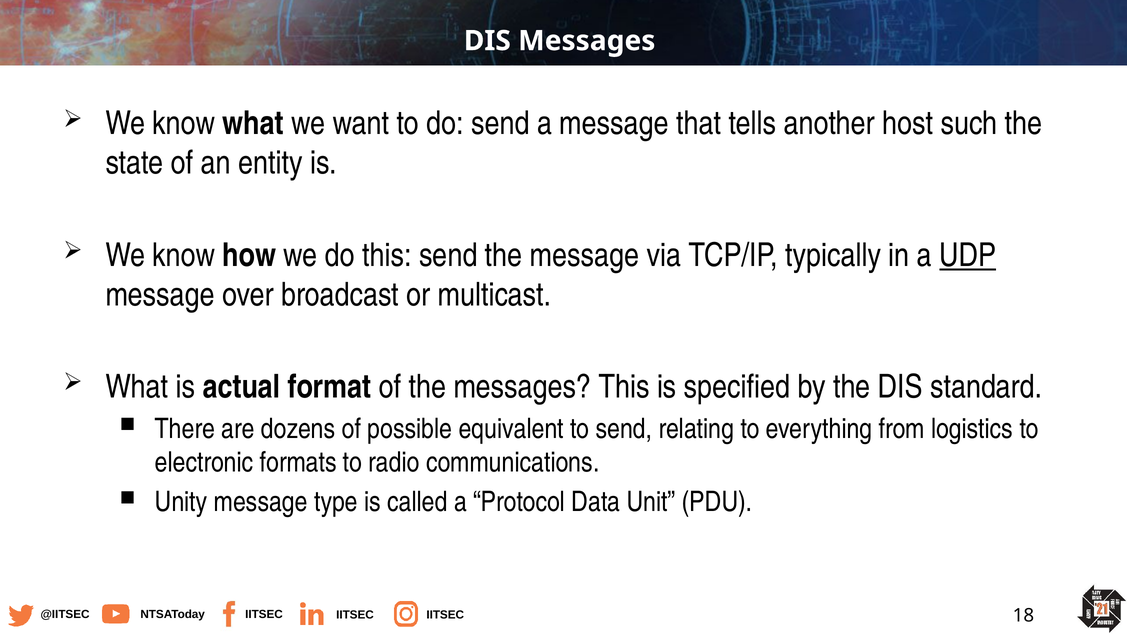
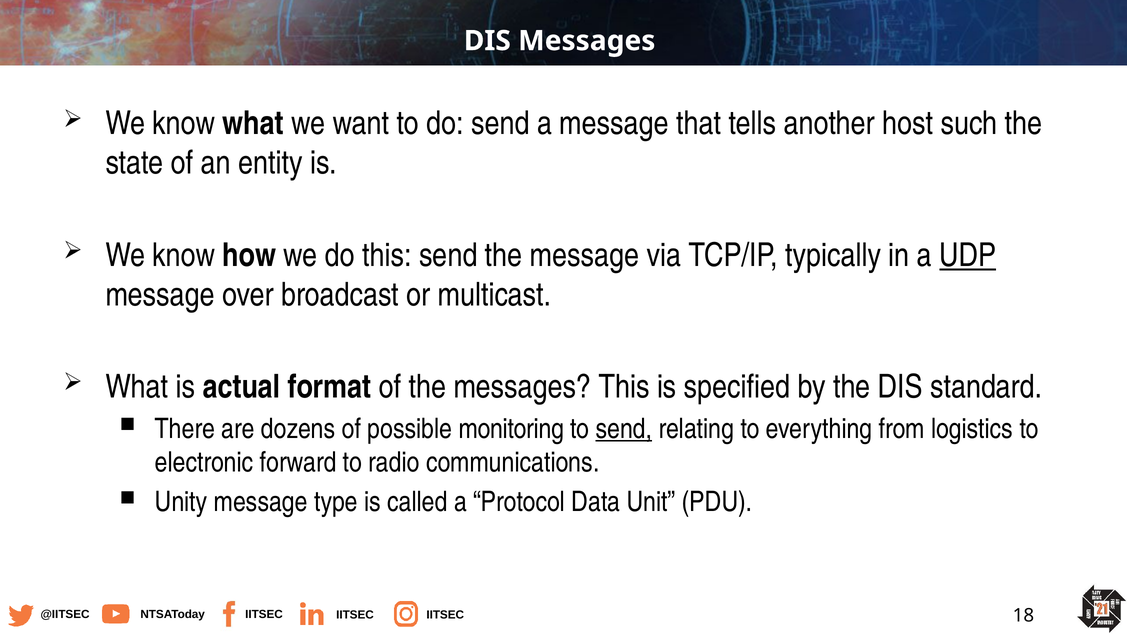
equivalent: equivalent -> monitoring (511, 429)
send underline: none -> present (624, 429)
formats: formats -> forward (298, 463)
